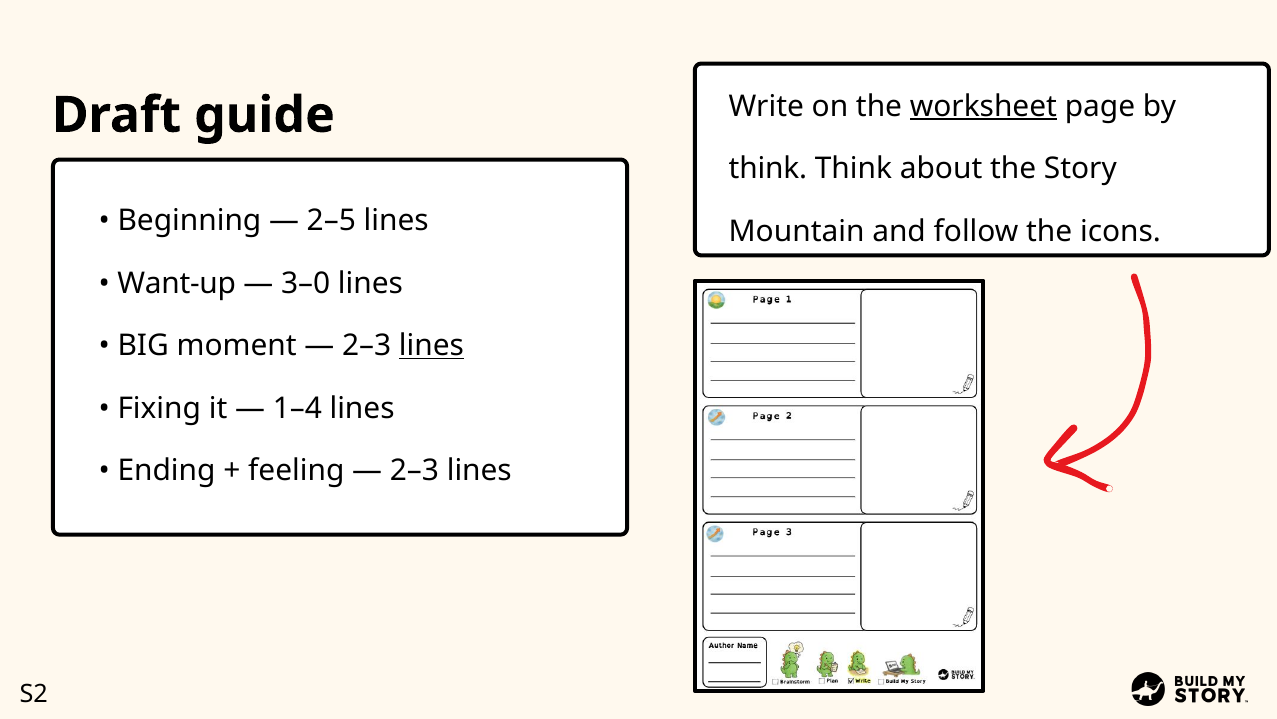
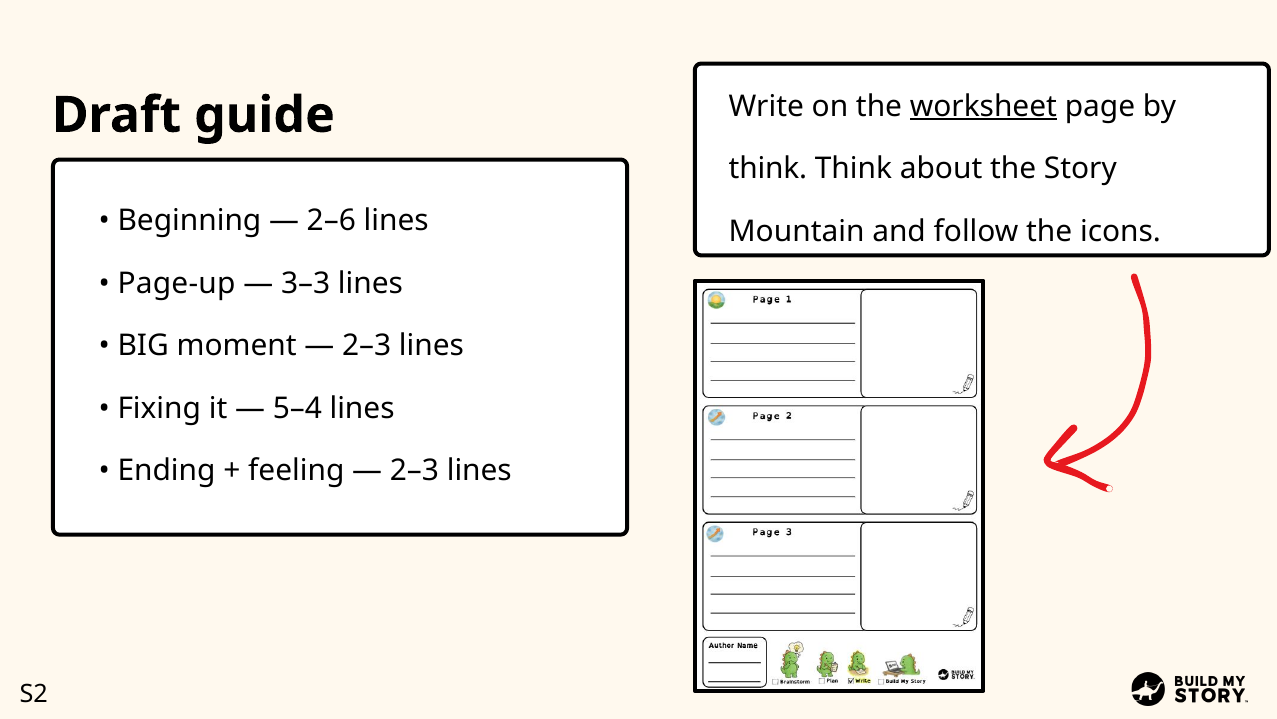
2–5: 2–5 -> 2–6 (331, 220)
Want-up: Want-up -> Page-up (176, 283)
3–0: 3–0 -> 3–3 (306, 283)
lines underline: present -> none (431, 345)
1–4: 1–4 -> 5–4 (297, 408)
